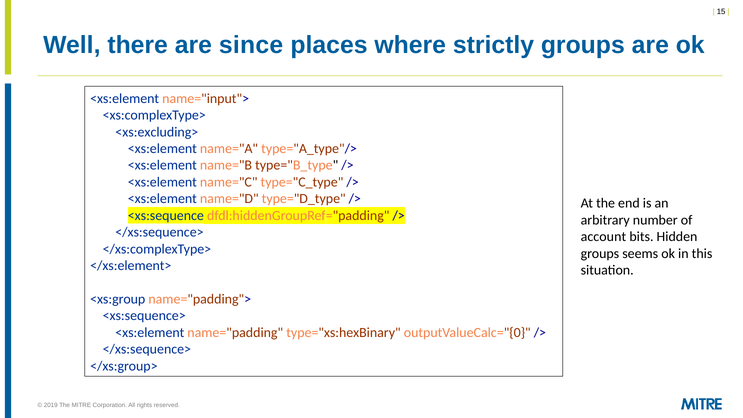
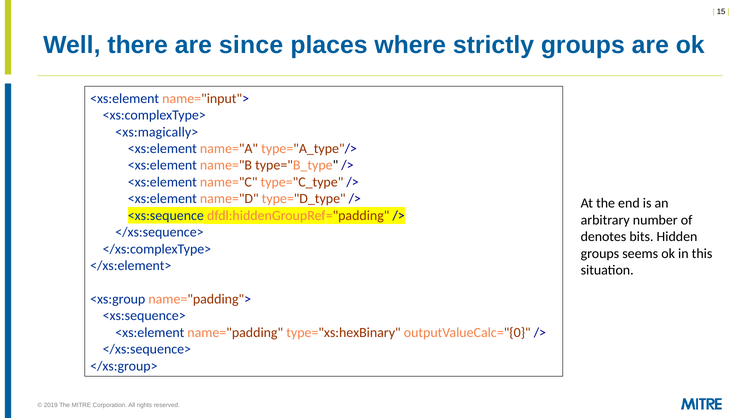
<xs:excluding>: <xs:excluding> -> <xs:magically> (157, 132)
account: account -> denotes (603, 237)
